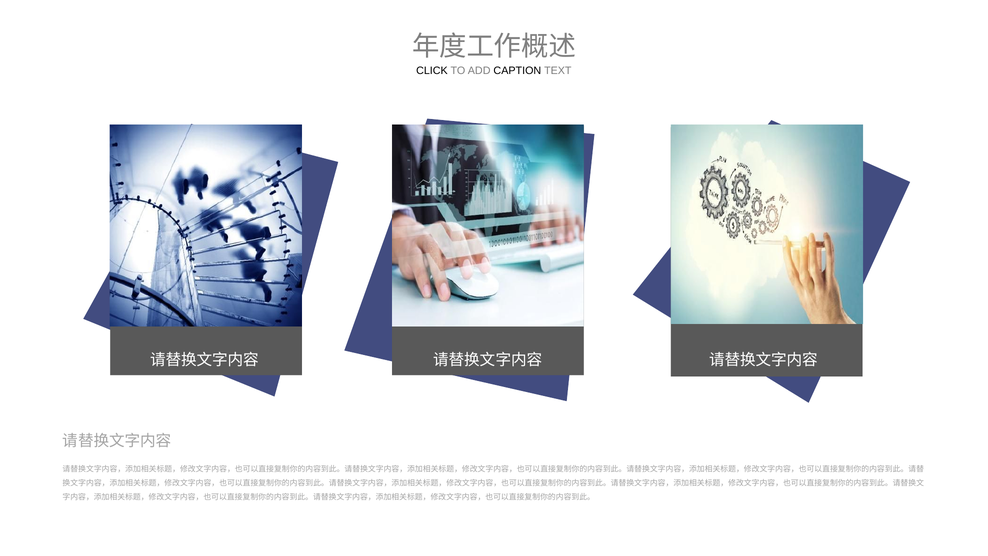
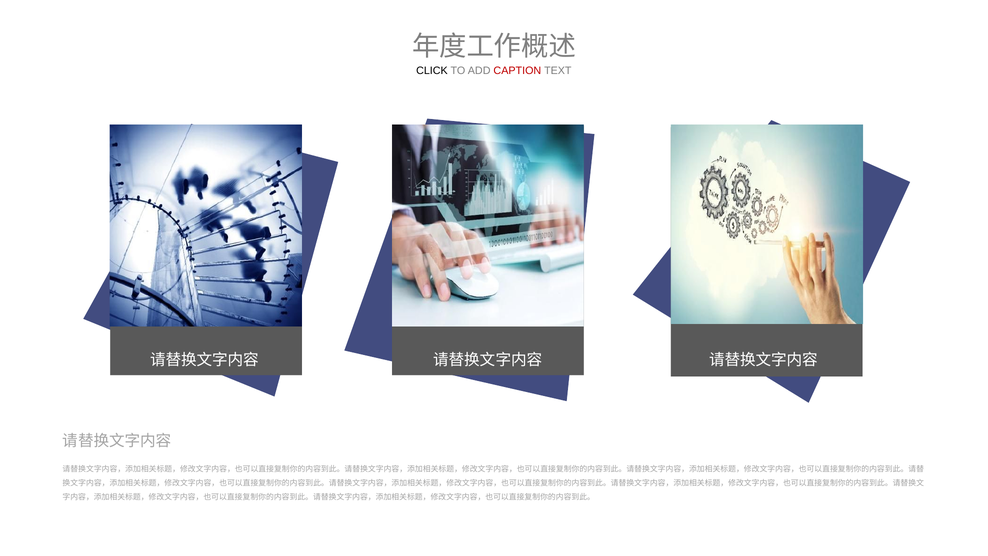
CAPTION colour: black -> red (517, 71)
